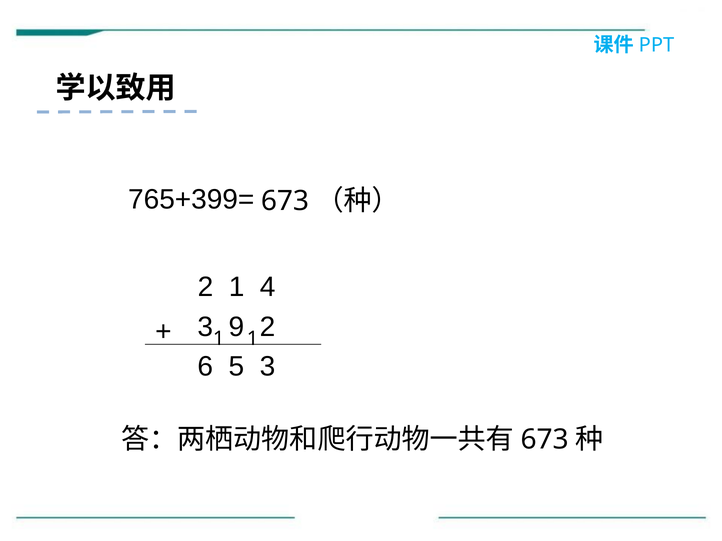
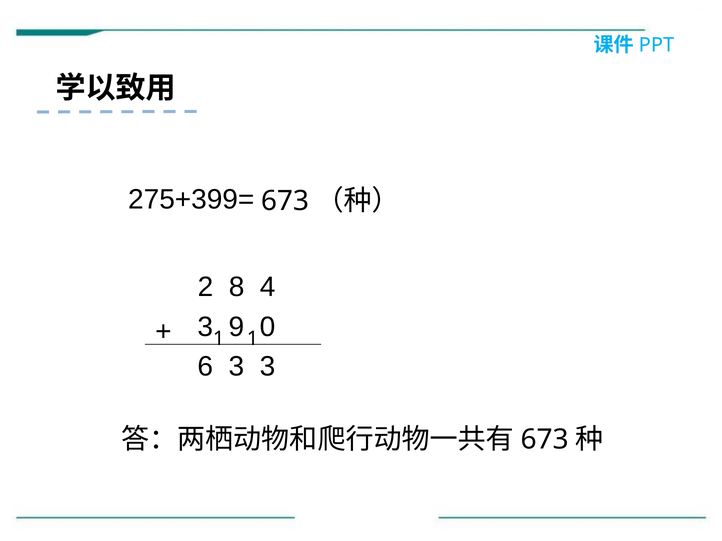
765+399=: 765+399= -> 275+399= (191, 200)
2 1: 1 -> 8 (237, 287)
9 2: 2 -> 0 (267, 327)
6 5: 5 -> 3 (236, 367)
